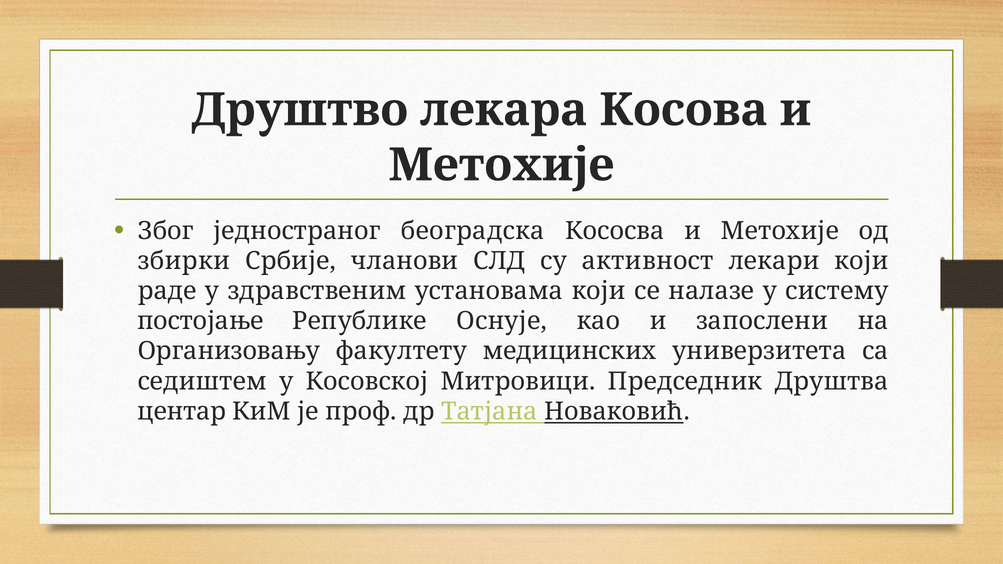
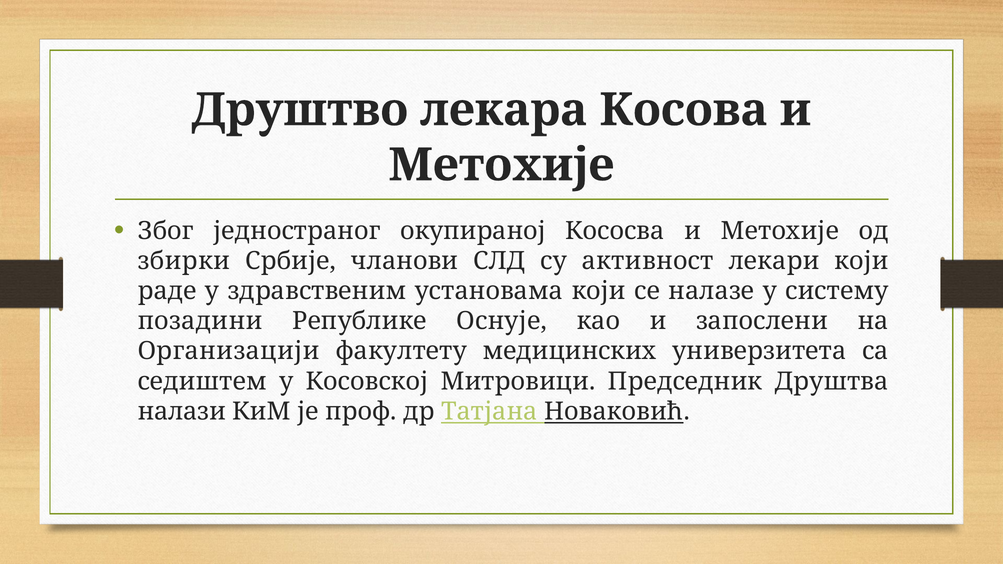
београдска: београдска -> окупираној (473, 231)
постојање: постојање -> позадини (200, 321)
Организовању: Организовању -> Организацији (229, 351)
центар: центар -> налази (182, 411)
